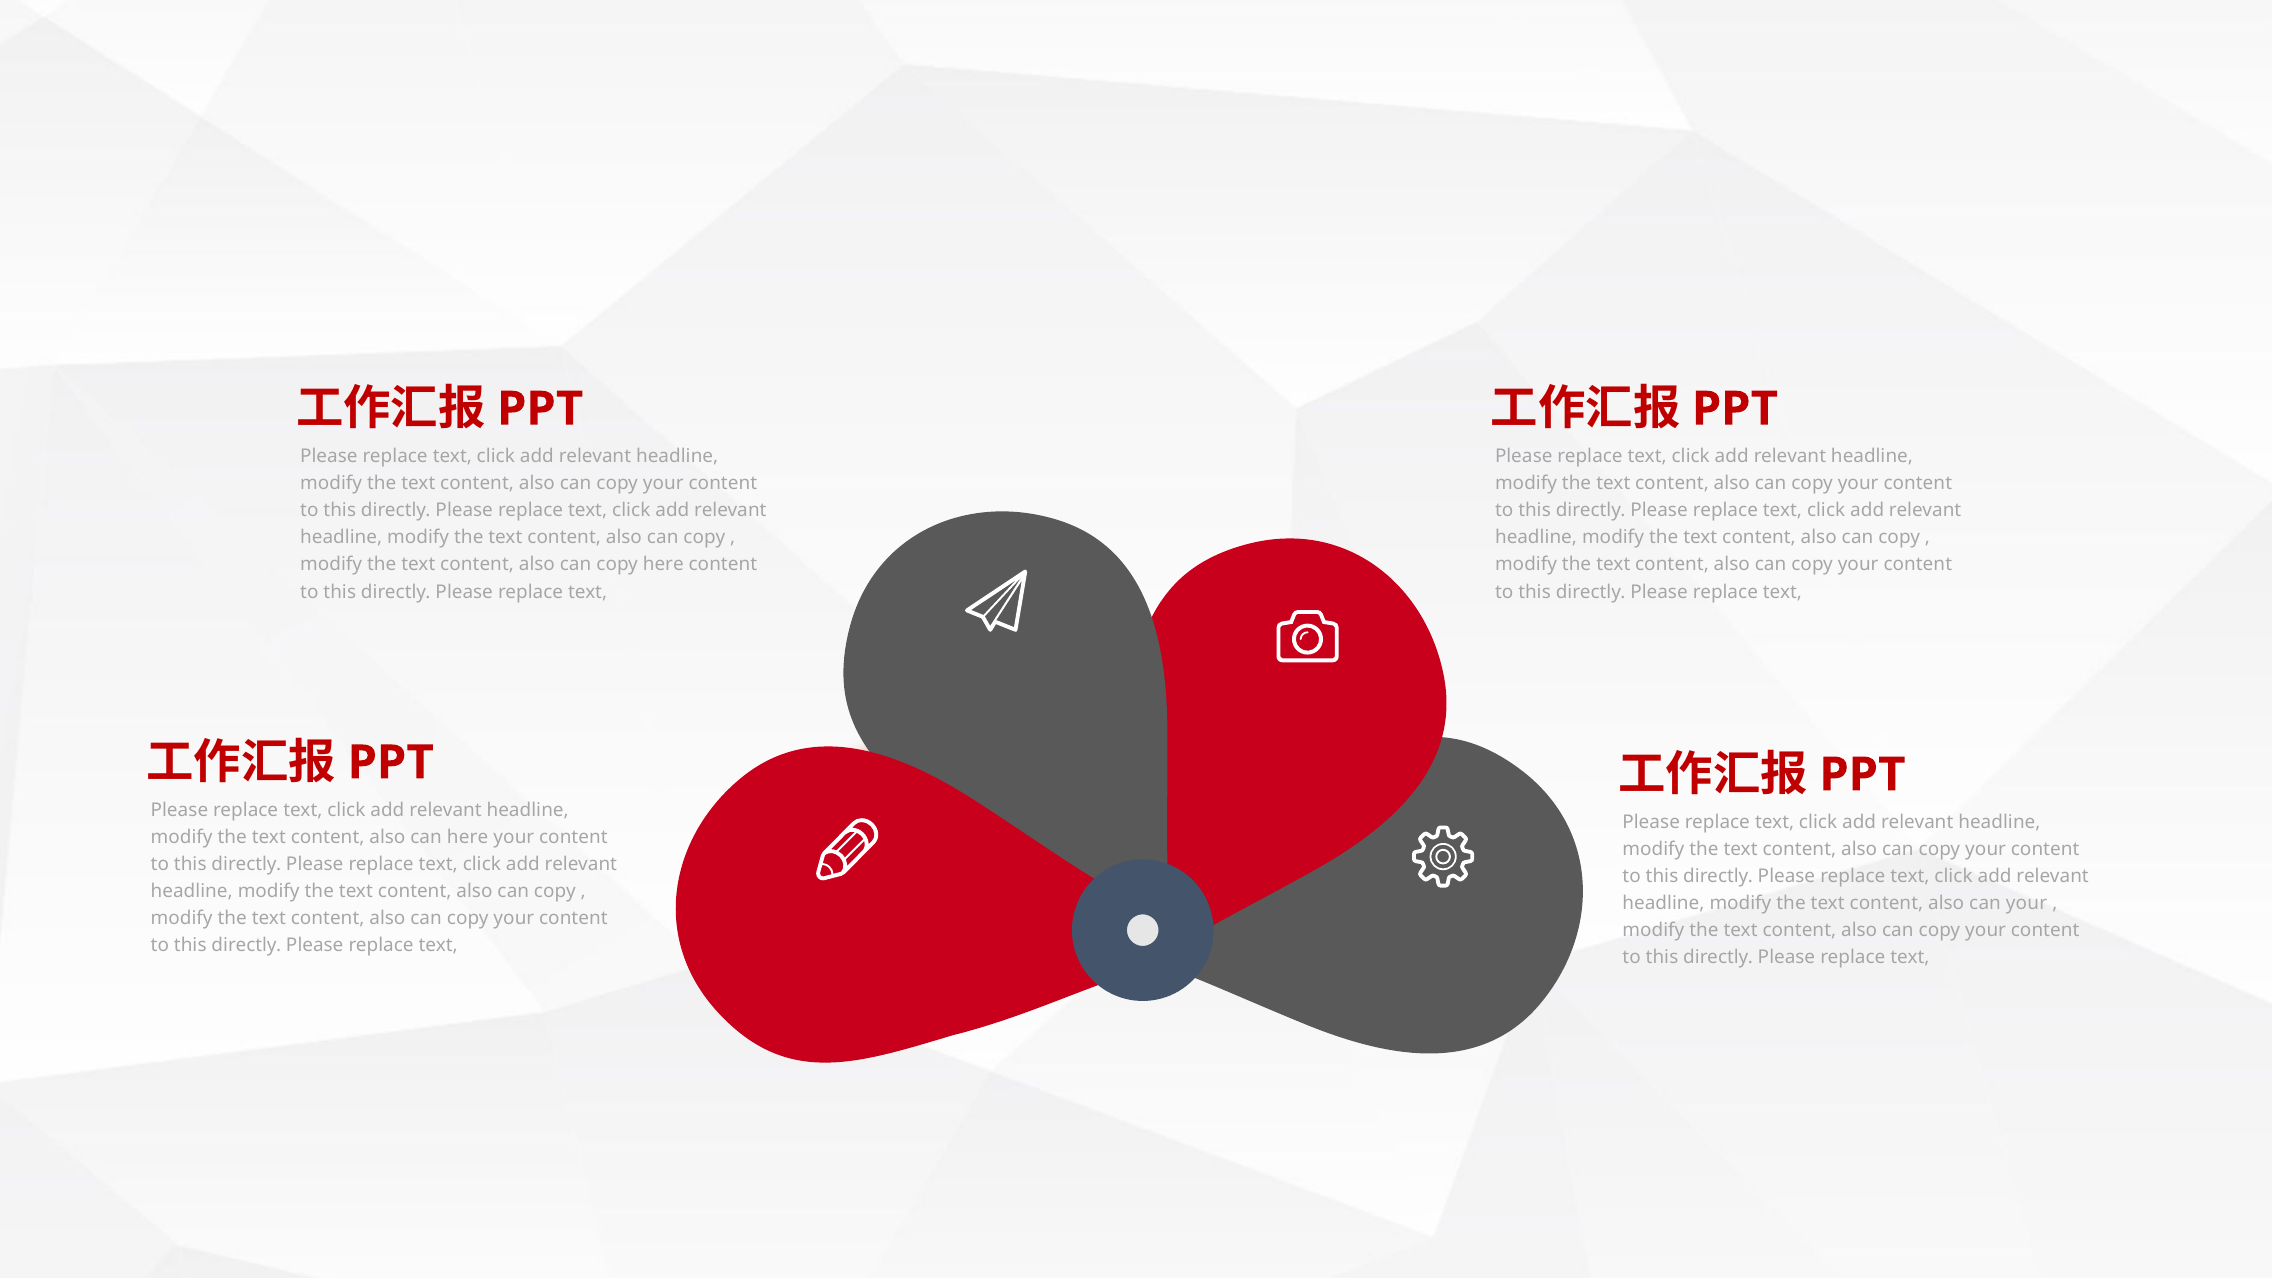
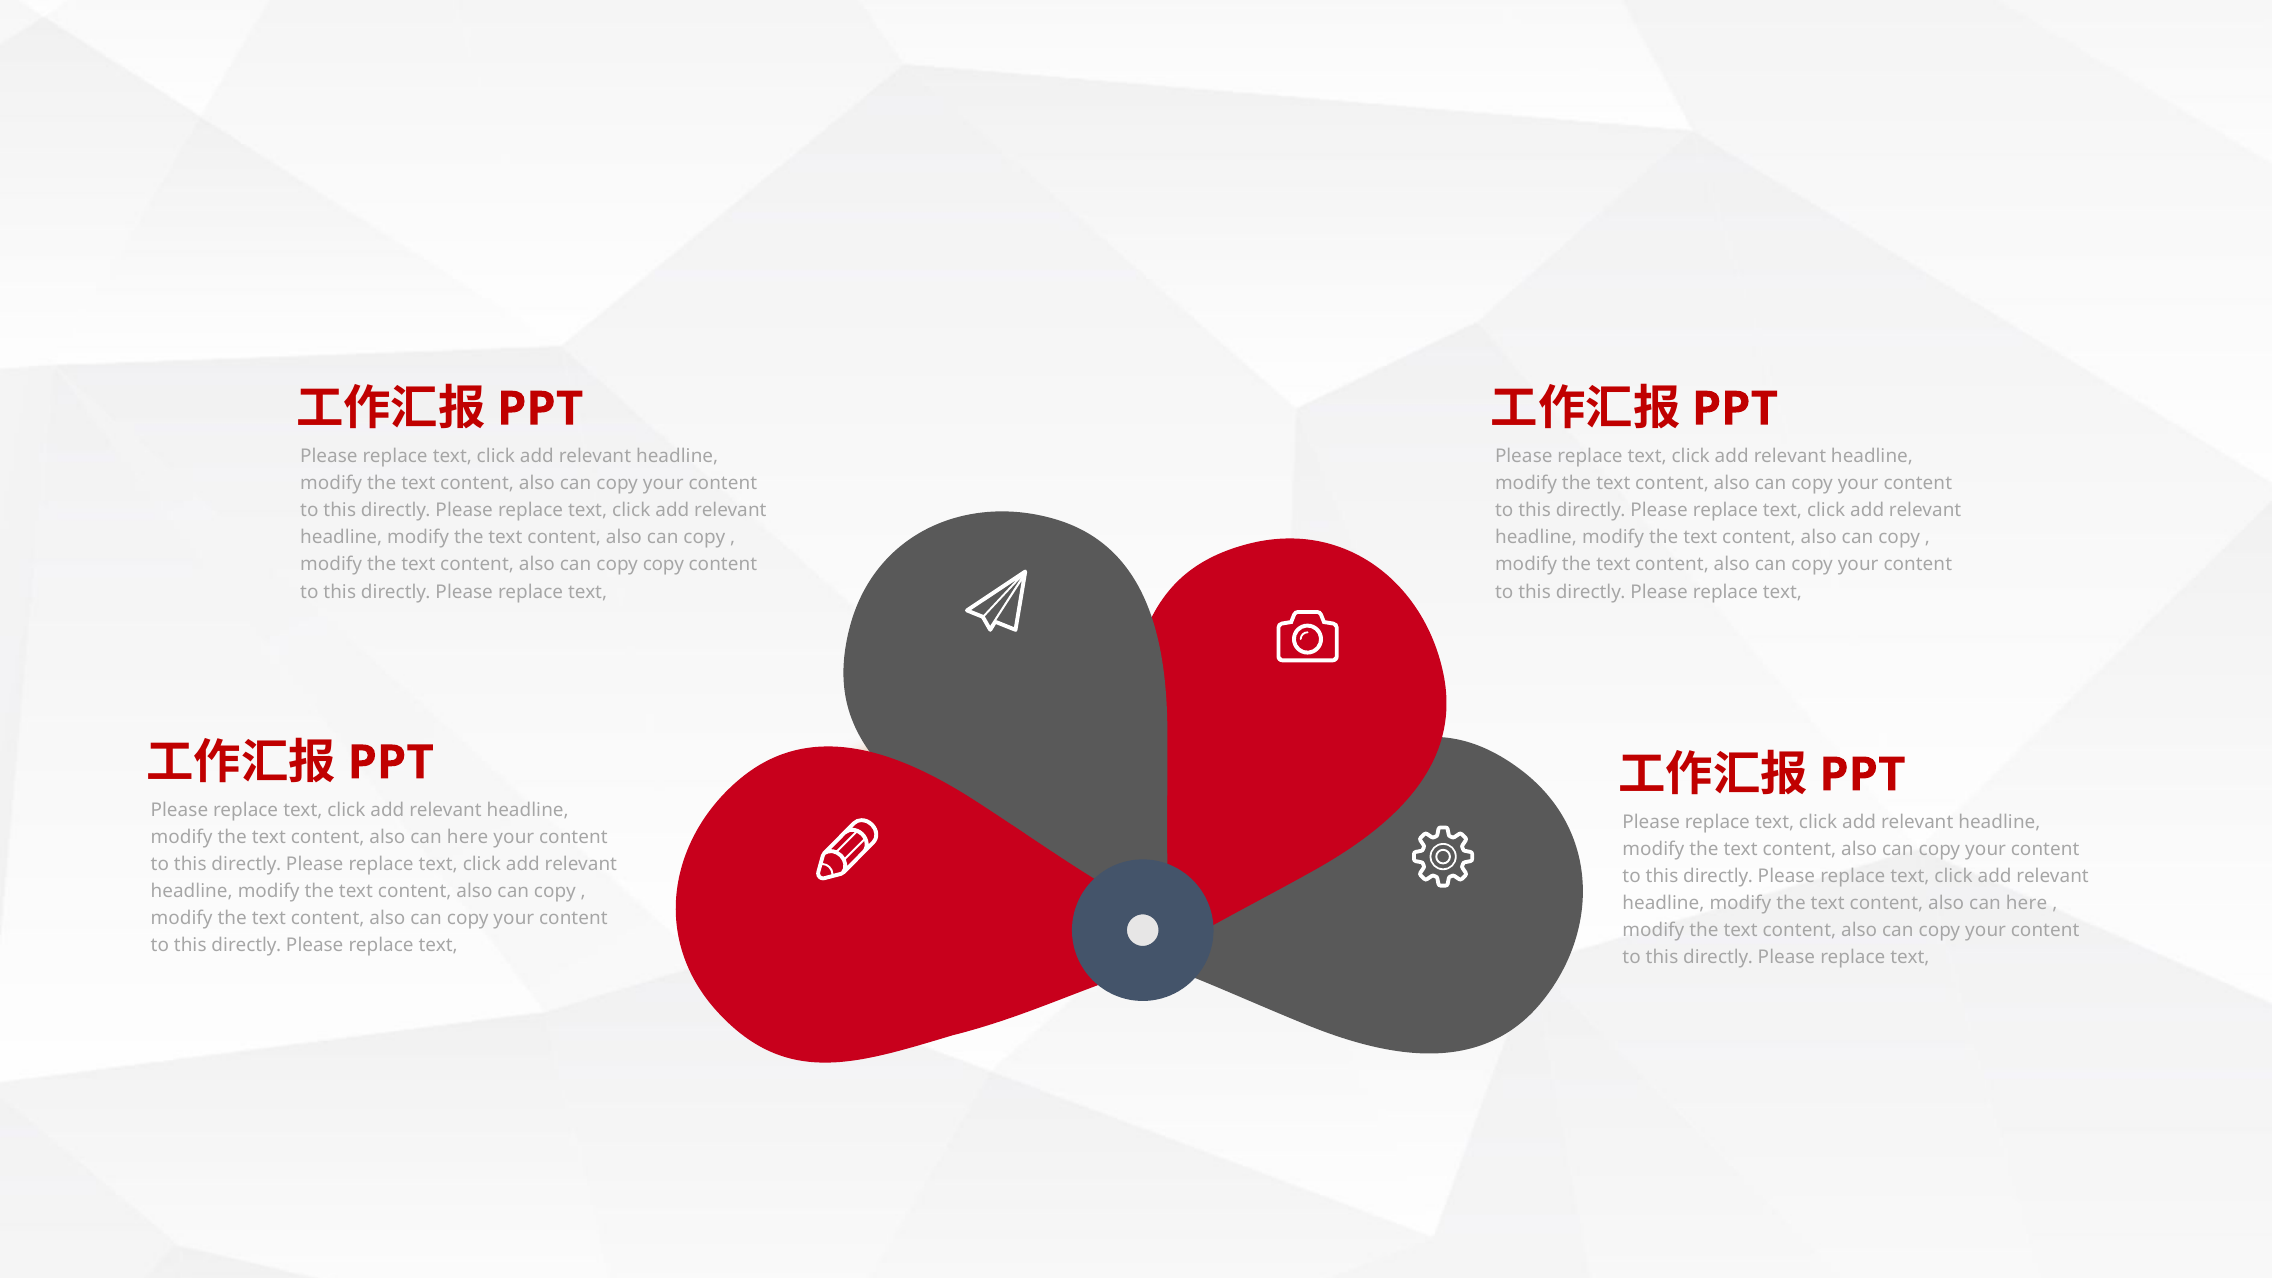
copy here: here -> copy (663, 565)
your: your -> here (2026, 903)
